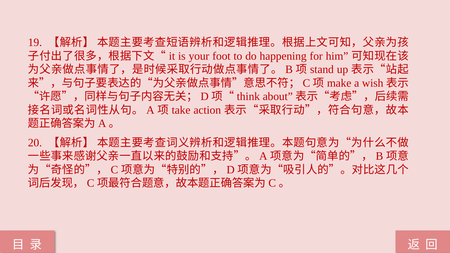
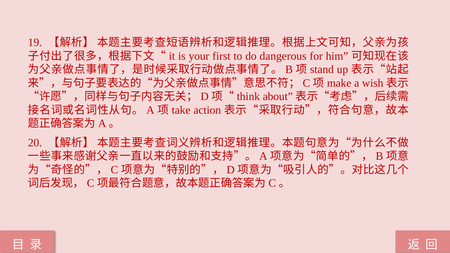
foot: foot -> first (221, 56)
happening: happening -> dangerous (283, 56)
